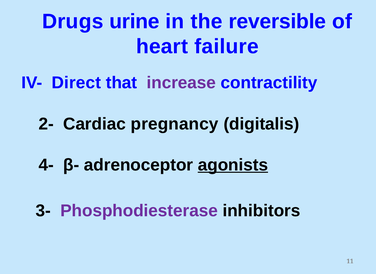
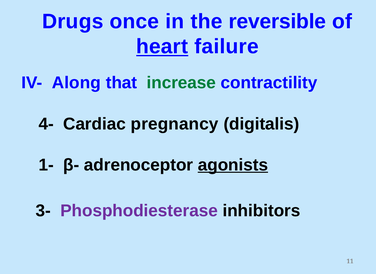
urine: urine -> once (134, 21)
heart underline: none -> present (162, 46)
Direct: Direct -> Along (76, 83)
increase colour: purple -> green (181, 83)
2-: 2- -> 4- (46, 124)
4-: 4- -> 1- (46, 165)
